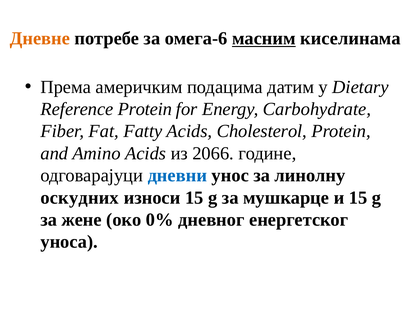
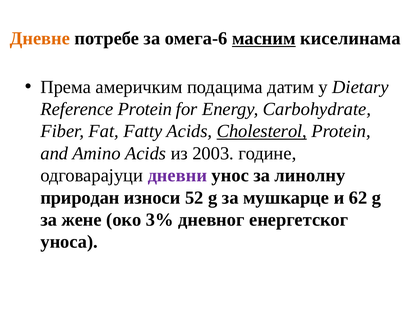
Cholesterol underline: none -> present (262, 131)
2066: 2066 -> 2003 (213, 153)
дневни colour: blue -> purple (177, 176)
оскудних: оскудних -> природан (80, 198)
износи 15: 15 -> 52 (194, 198)
и 15: 15 -> 62 (358, 198)
0%: 0% -> 3% (160, 220)
